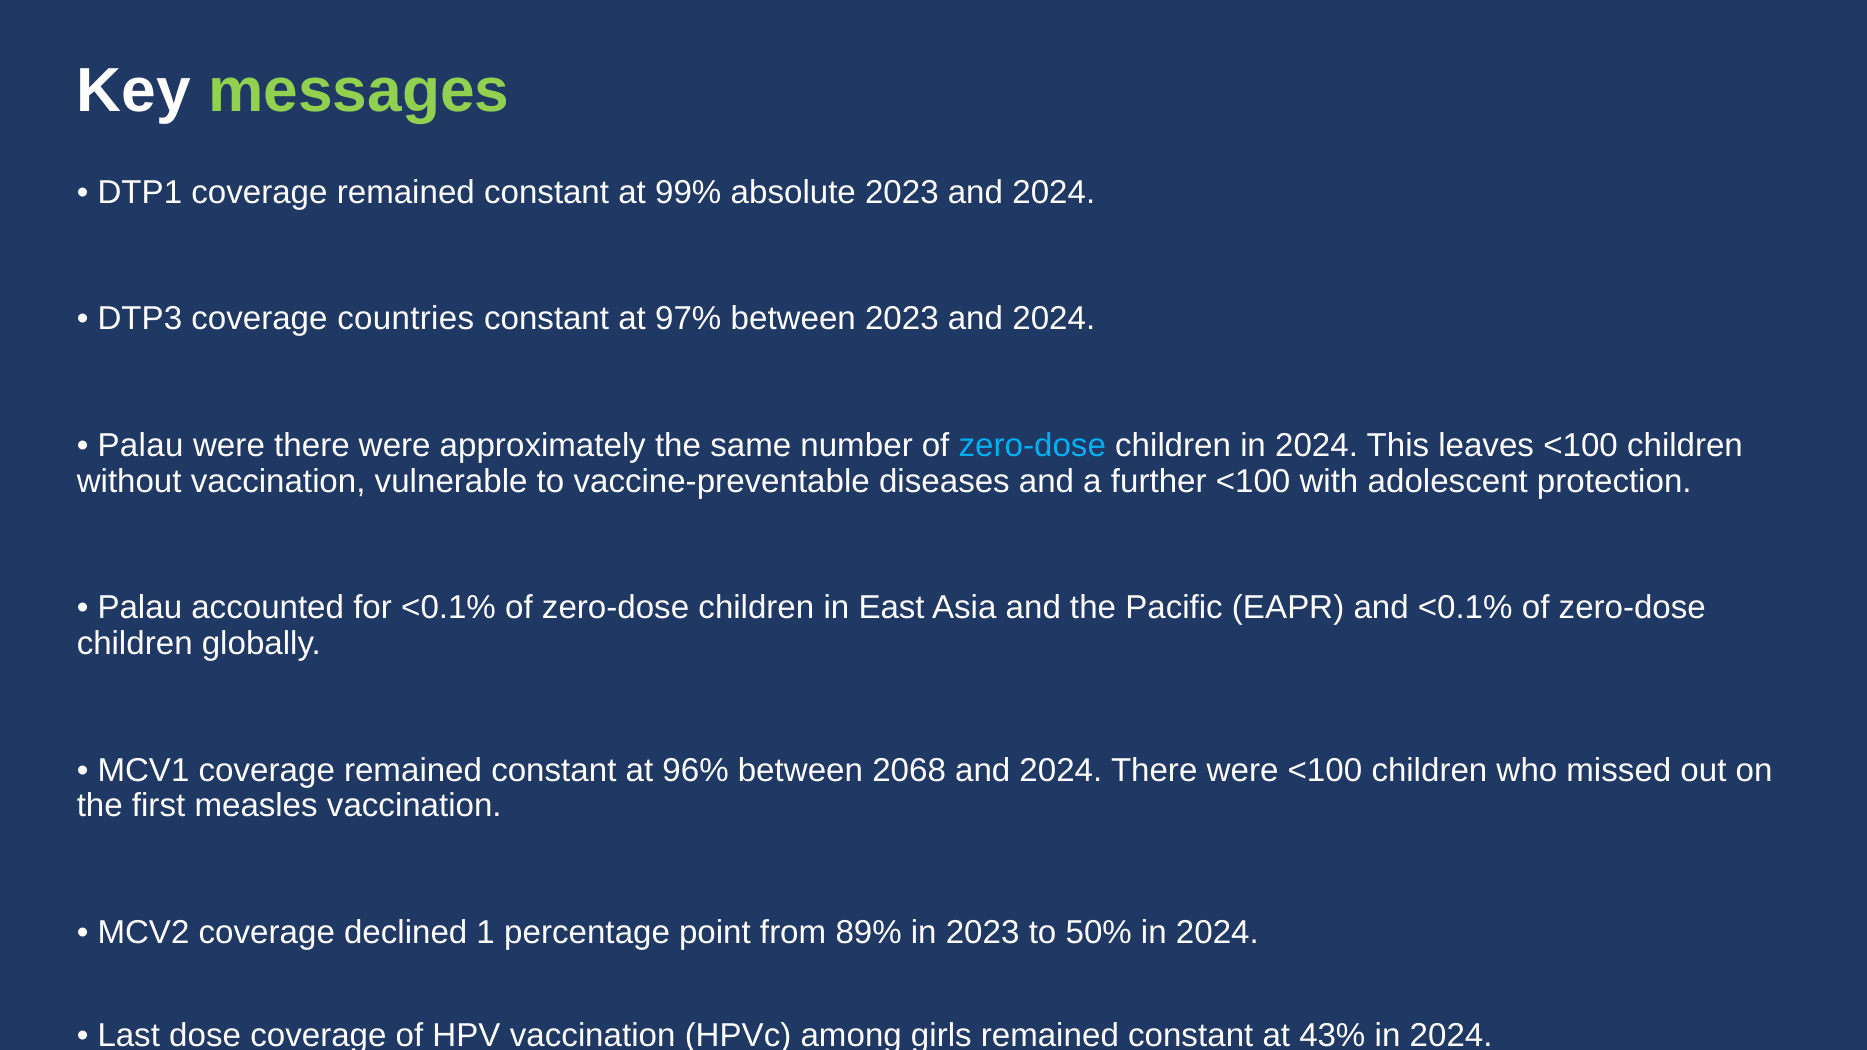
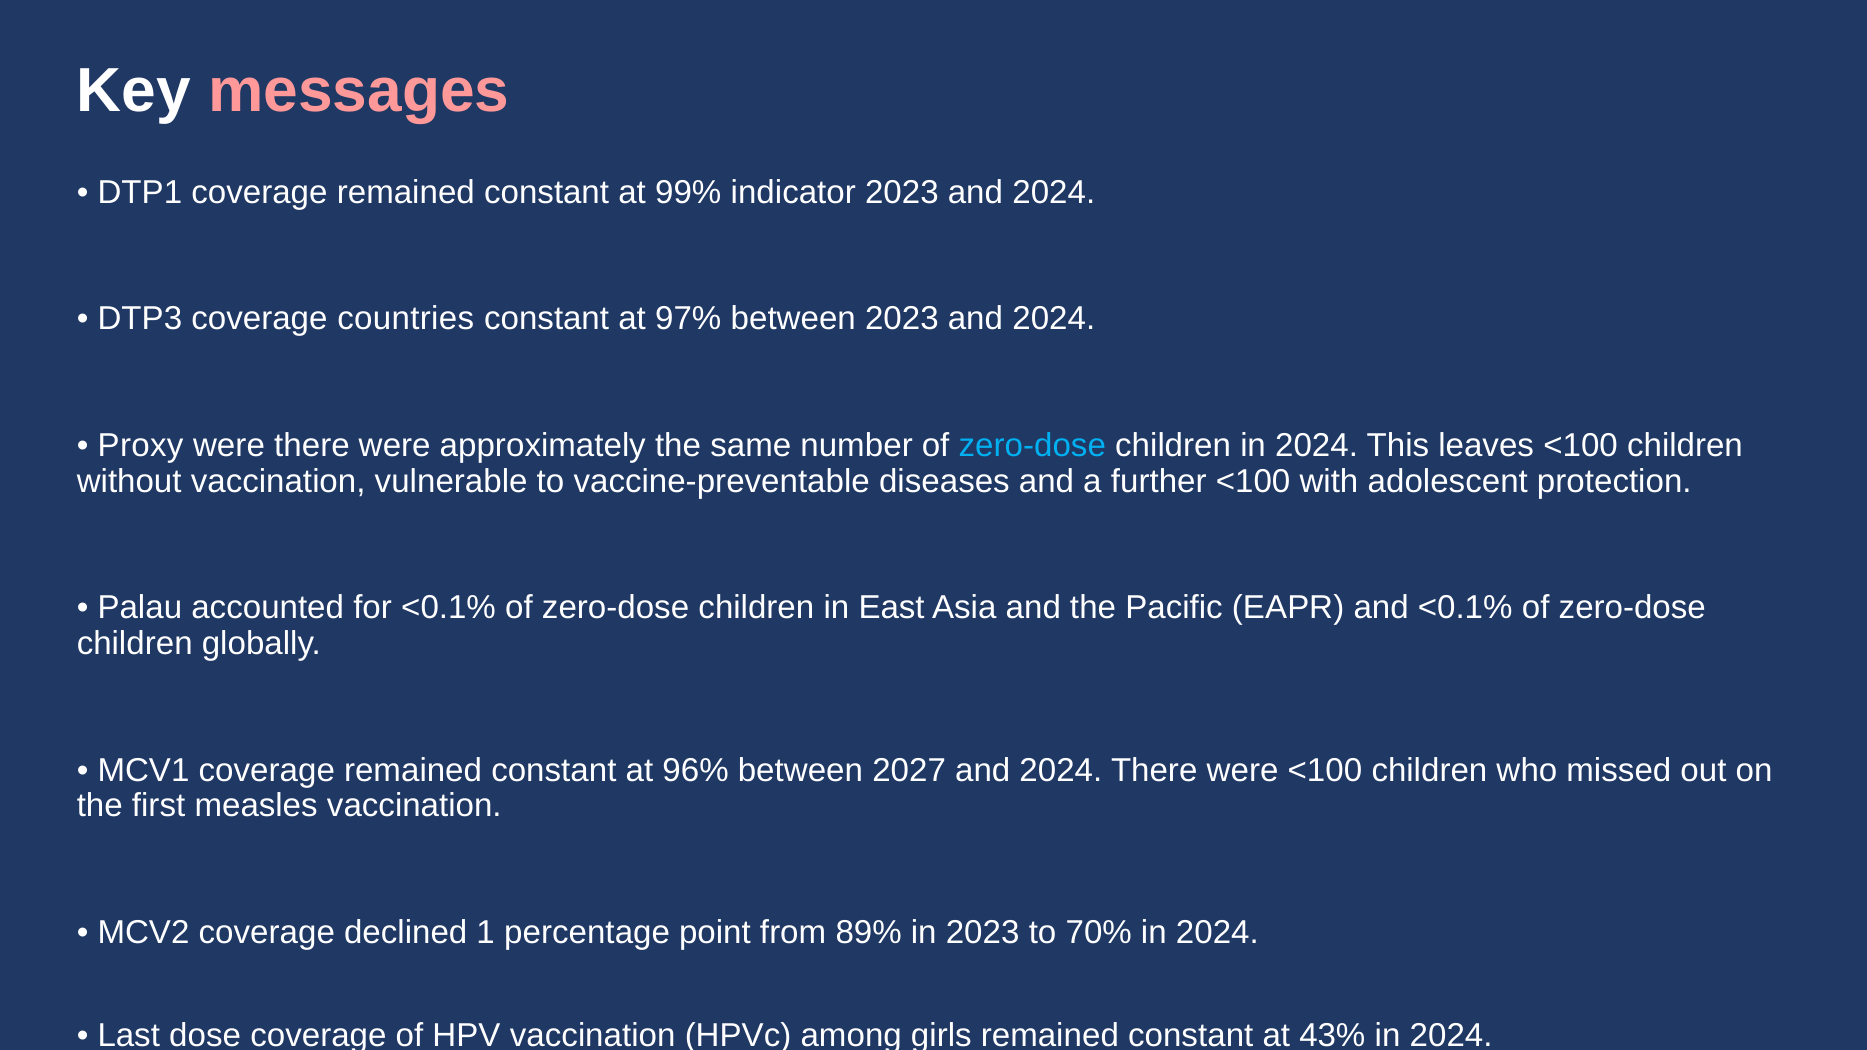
messages colour: light green -> pink (359, 91)
absolute: absolute -> indicator (793, 193)
Palau: Palau -> Proxy (141, 446)
2068: 2068 -> 2027 (909, 770)
50%: 50% -> 70% (1099, 933)
